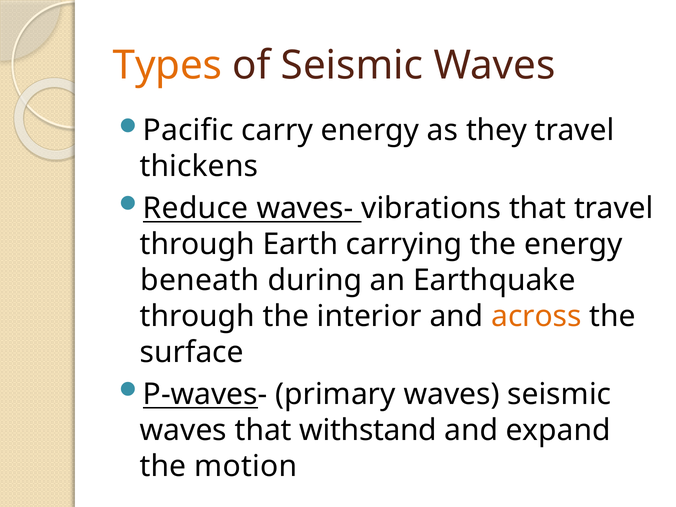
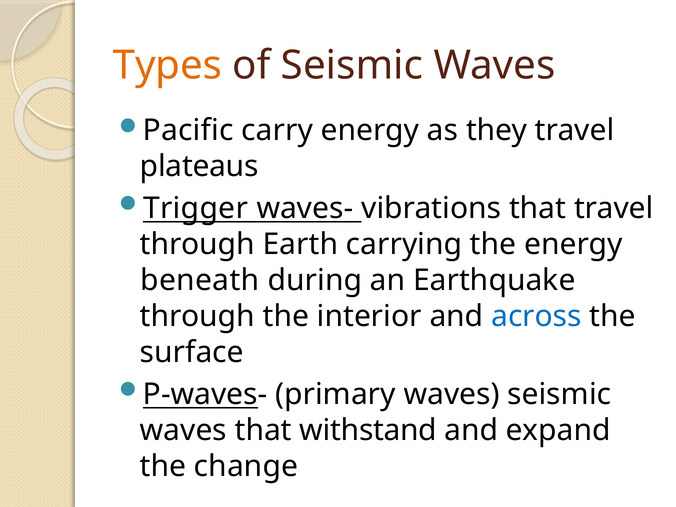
thickens: thickens -> plateaus (199, 167)
Reduce: Reduce -> Trigger (196, 208)
across colour: orange -> blue (536, 316)
motion: motion -> change (246, 466)
